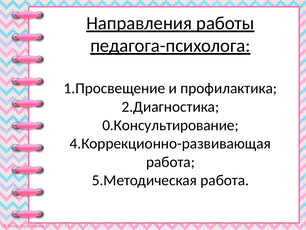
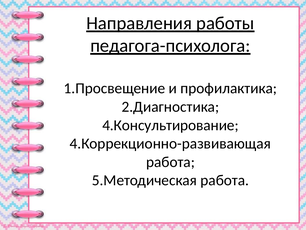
0.Консультирование: 0.Консультирование -> 4.Консультирование (170, 125)
